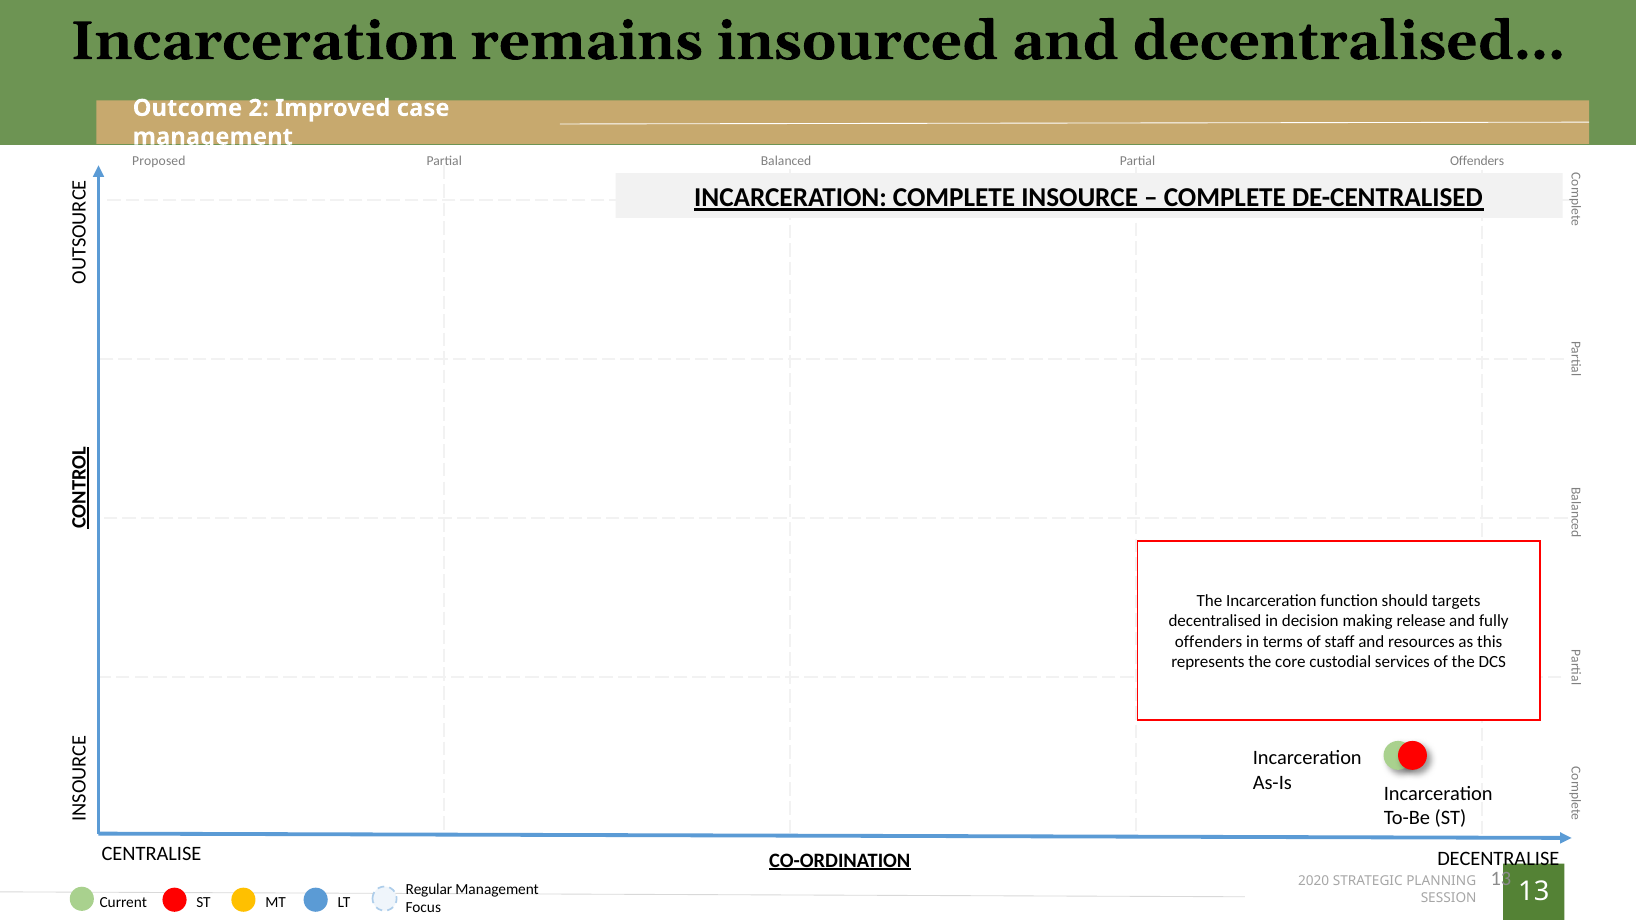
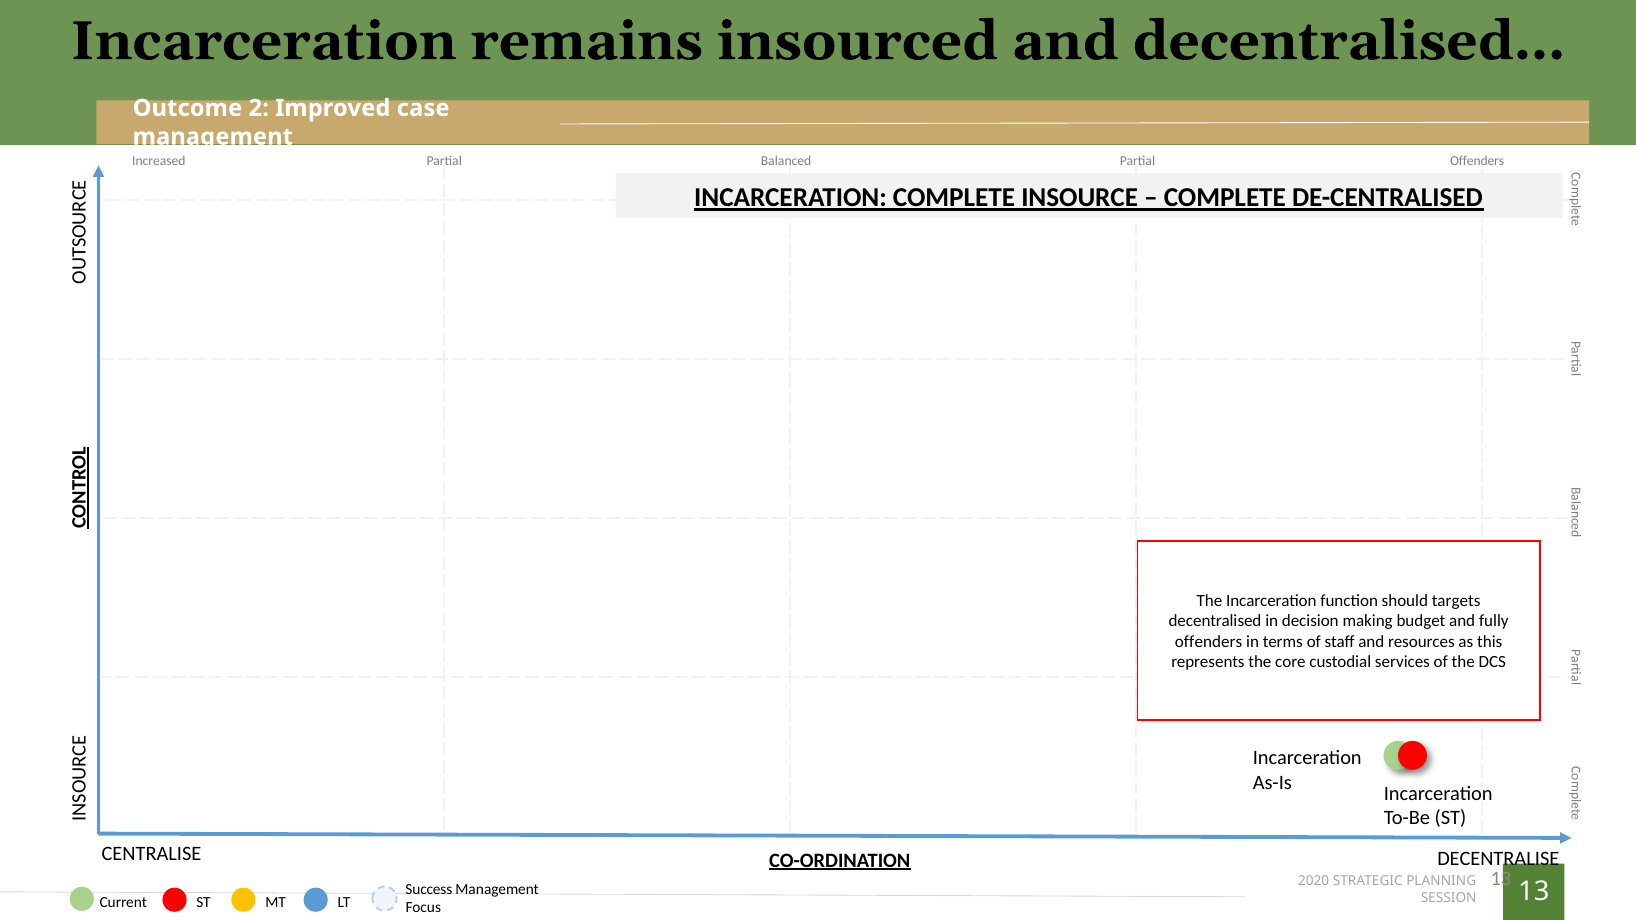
Proposed: Proposed -> Increased (159, 161)
release: release -> budget (1421, 621)
Regular: Regular -> Success (429, 889)
